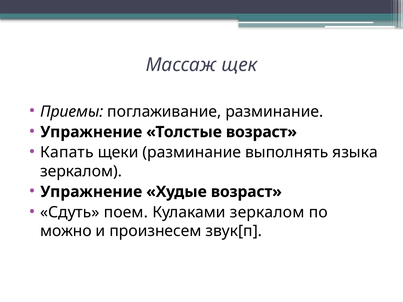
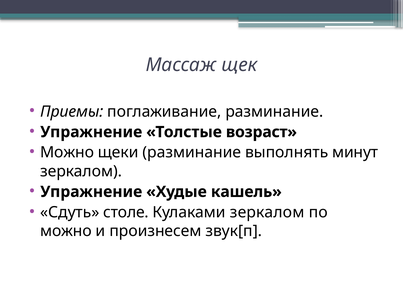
Капать: Капать -> Можно (67, 153)
языка: языка -> минут (355, 153)
Худые возраст: возраст -> кашель (246, 192)
поем: поем -> столе (126, 212)
